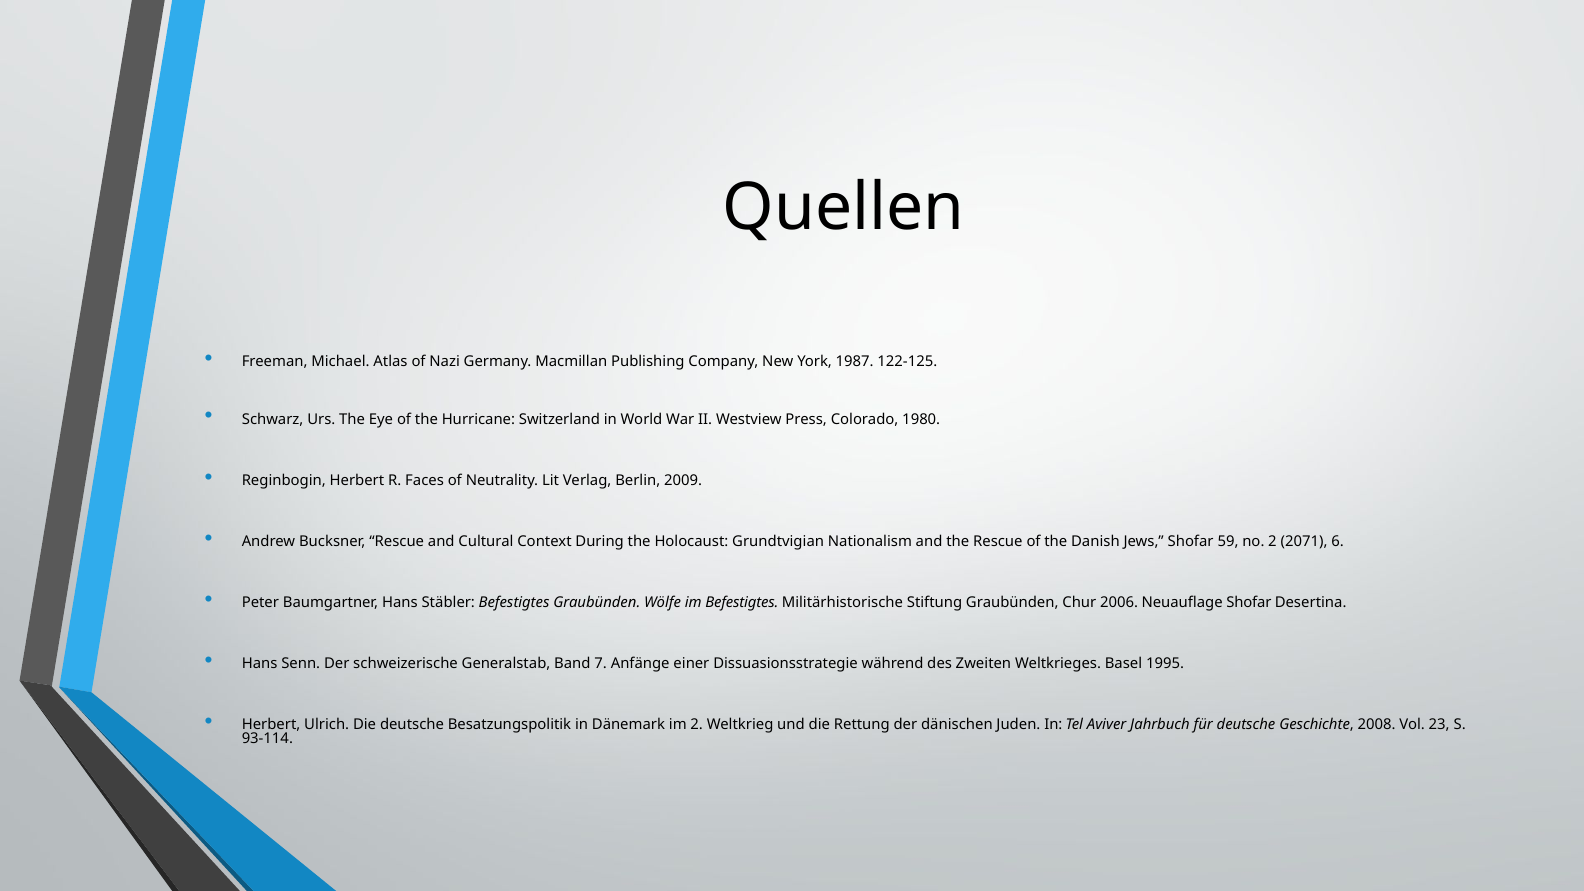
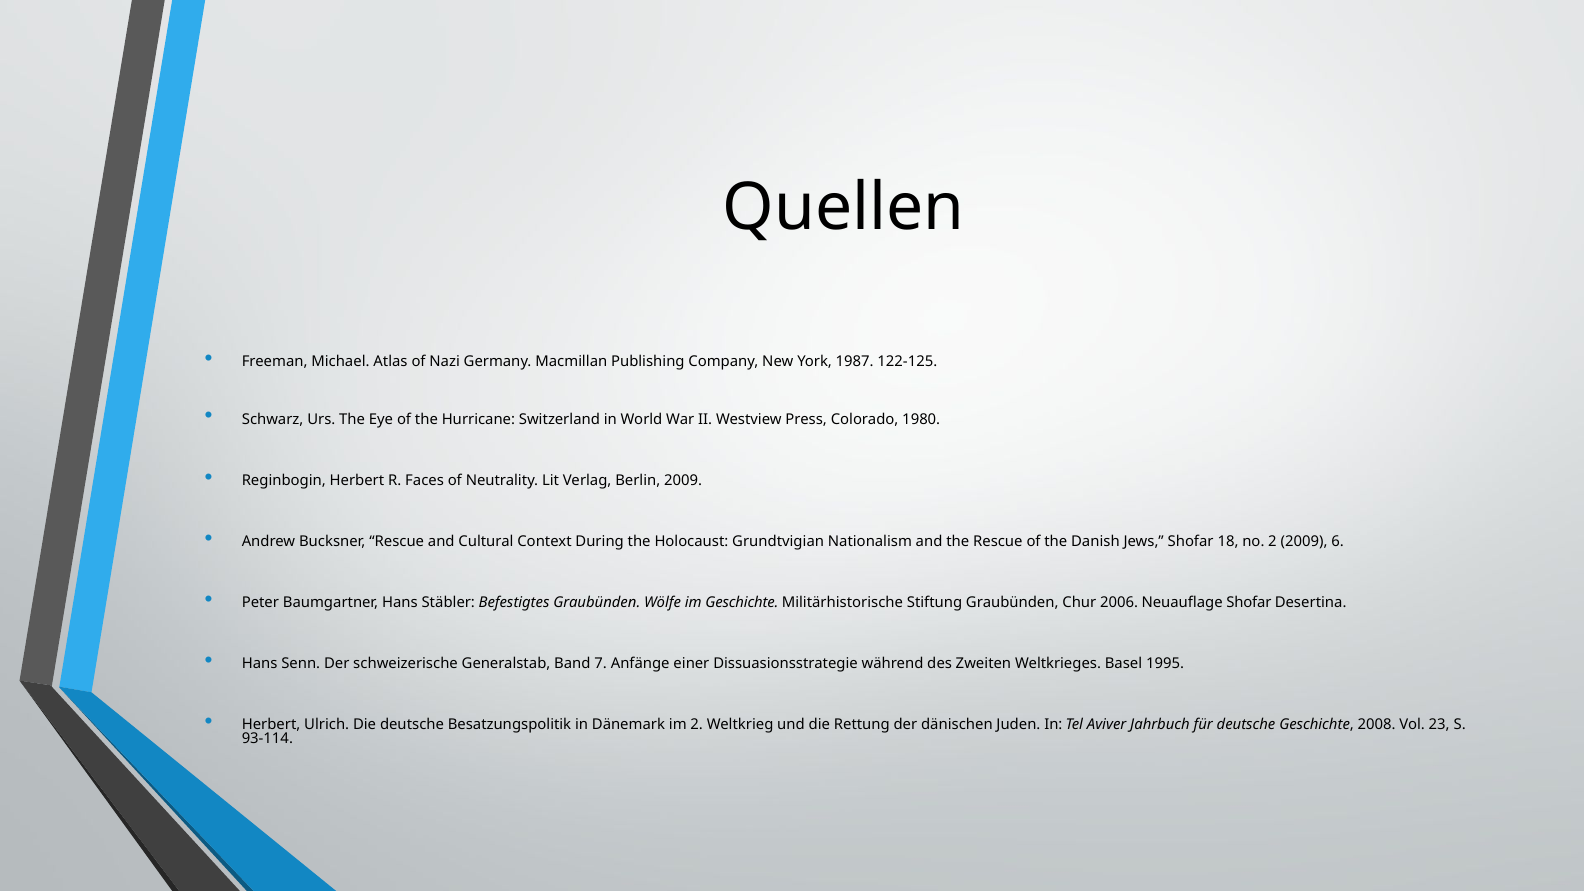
59: 59 -> 18 (1228, 541)
2 2071: 2071 -> 2009 (1304, 541)
im Befestigtes: Befestigtes -> Geschichte (742, 603)
